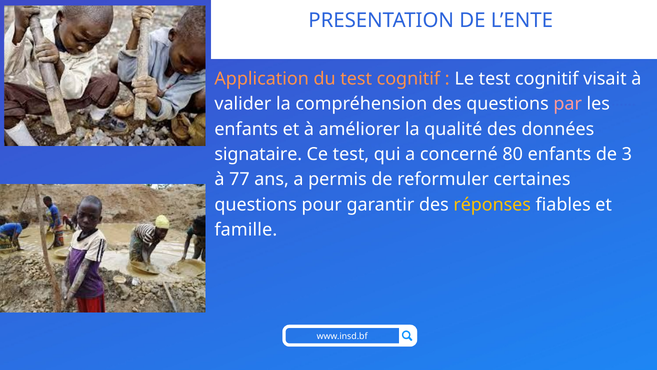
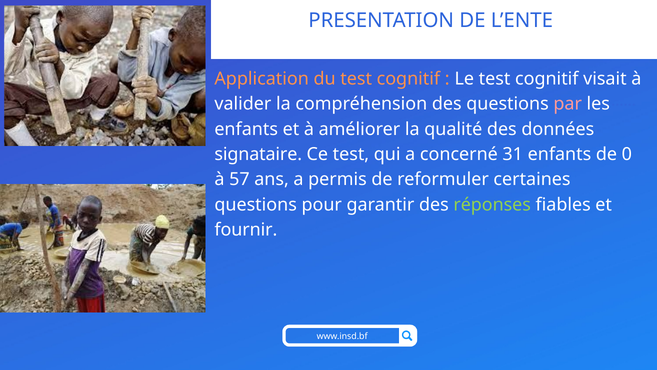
80: 80 -> 31 (513, 154)
3: 3 -> 0 (627, 154)
77: 77 -> 57 (239, 179)
réponses colour: yellow -> light green (492, 204)
famille: famille -> fournir (246, 230)
